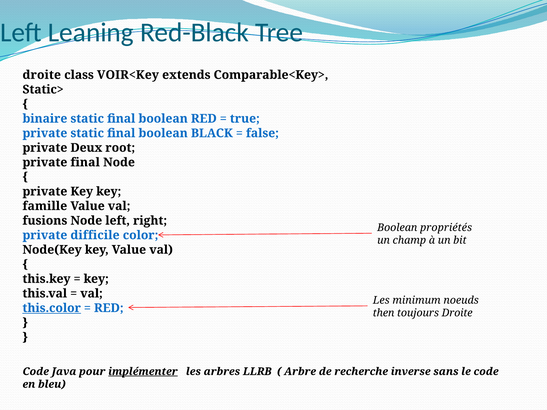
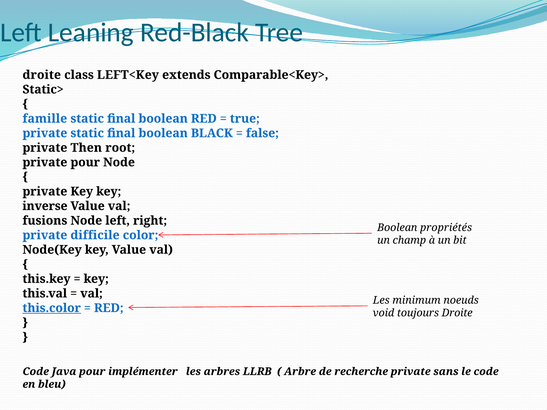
VOIR<Key: VOIR<Key -> LEFT<Key (128, 75)
binaire: binaire -> famille (45, 119)
Deux: Deux -> Then (86, 148)
private final: final -> pour (85, 162)
famille: famille -> inverse (45, 206)
then: then -> void (384, 313)
implémenter underline: present -> none (143, 372)
recherche inverse: inverse -> private (411, 372)
